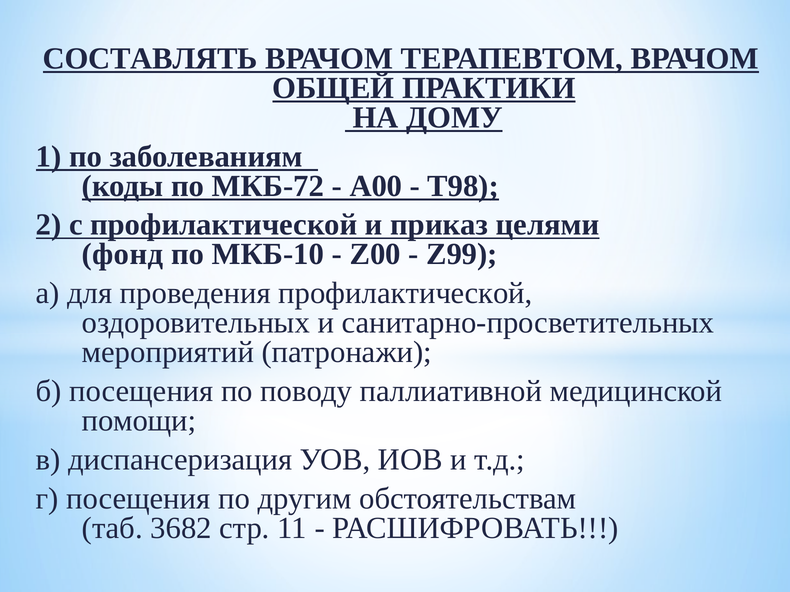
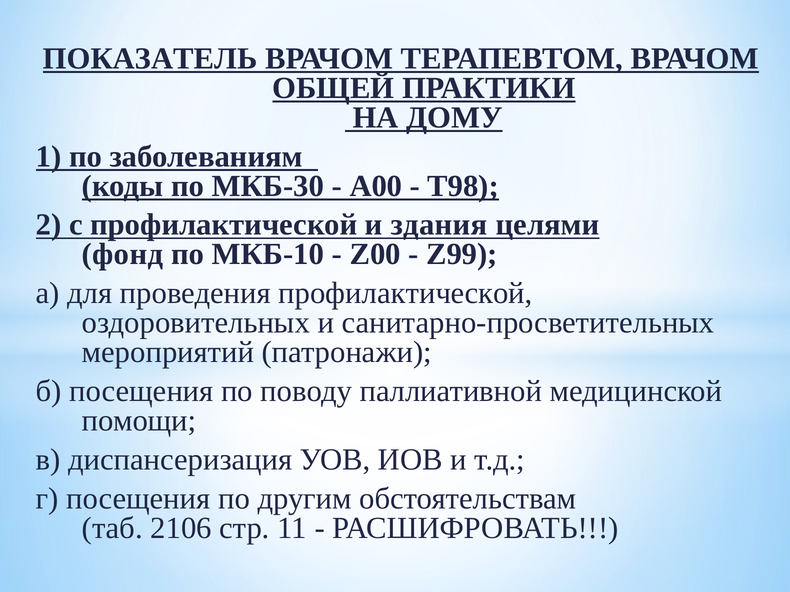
СОСТАВЛЯТЬ: СОСТАВЛЯТЬ -> ПОКАЗАТЕЛЬ (150, 59)
МКБ-72: МКБ-72 -> МКБ-30 (268, 186)
приказ: приказ -> здания (439, 225)
3682: 3682 -> 2106 (181, 529)
